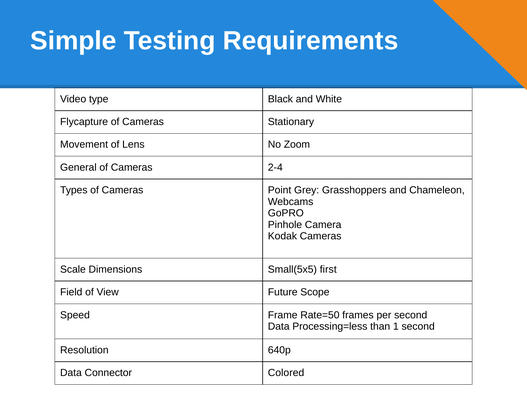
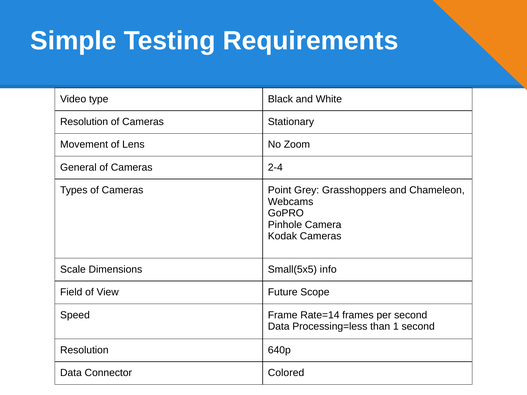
Flycapture: Flycapture -> Resolution (84, 122)
first: first -> info (328, 270)
Rate=50: Rate=50 -> Rate=14 (320, 315)
